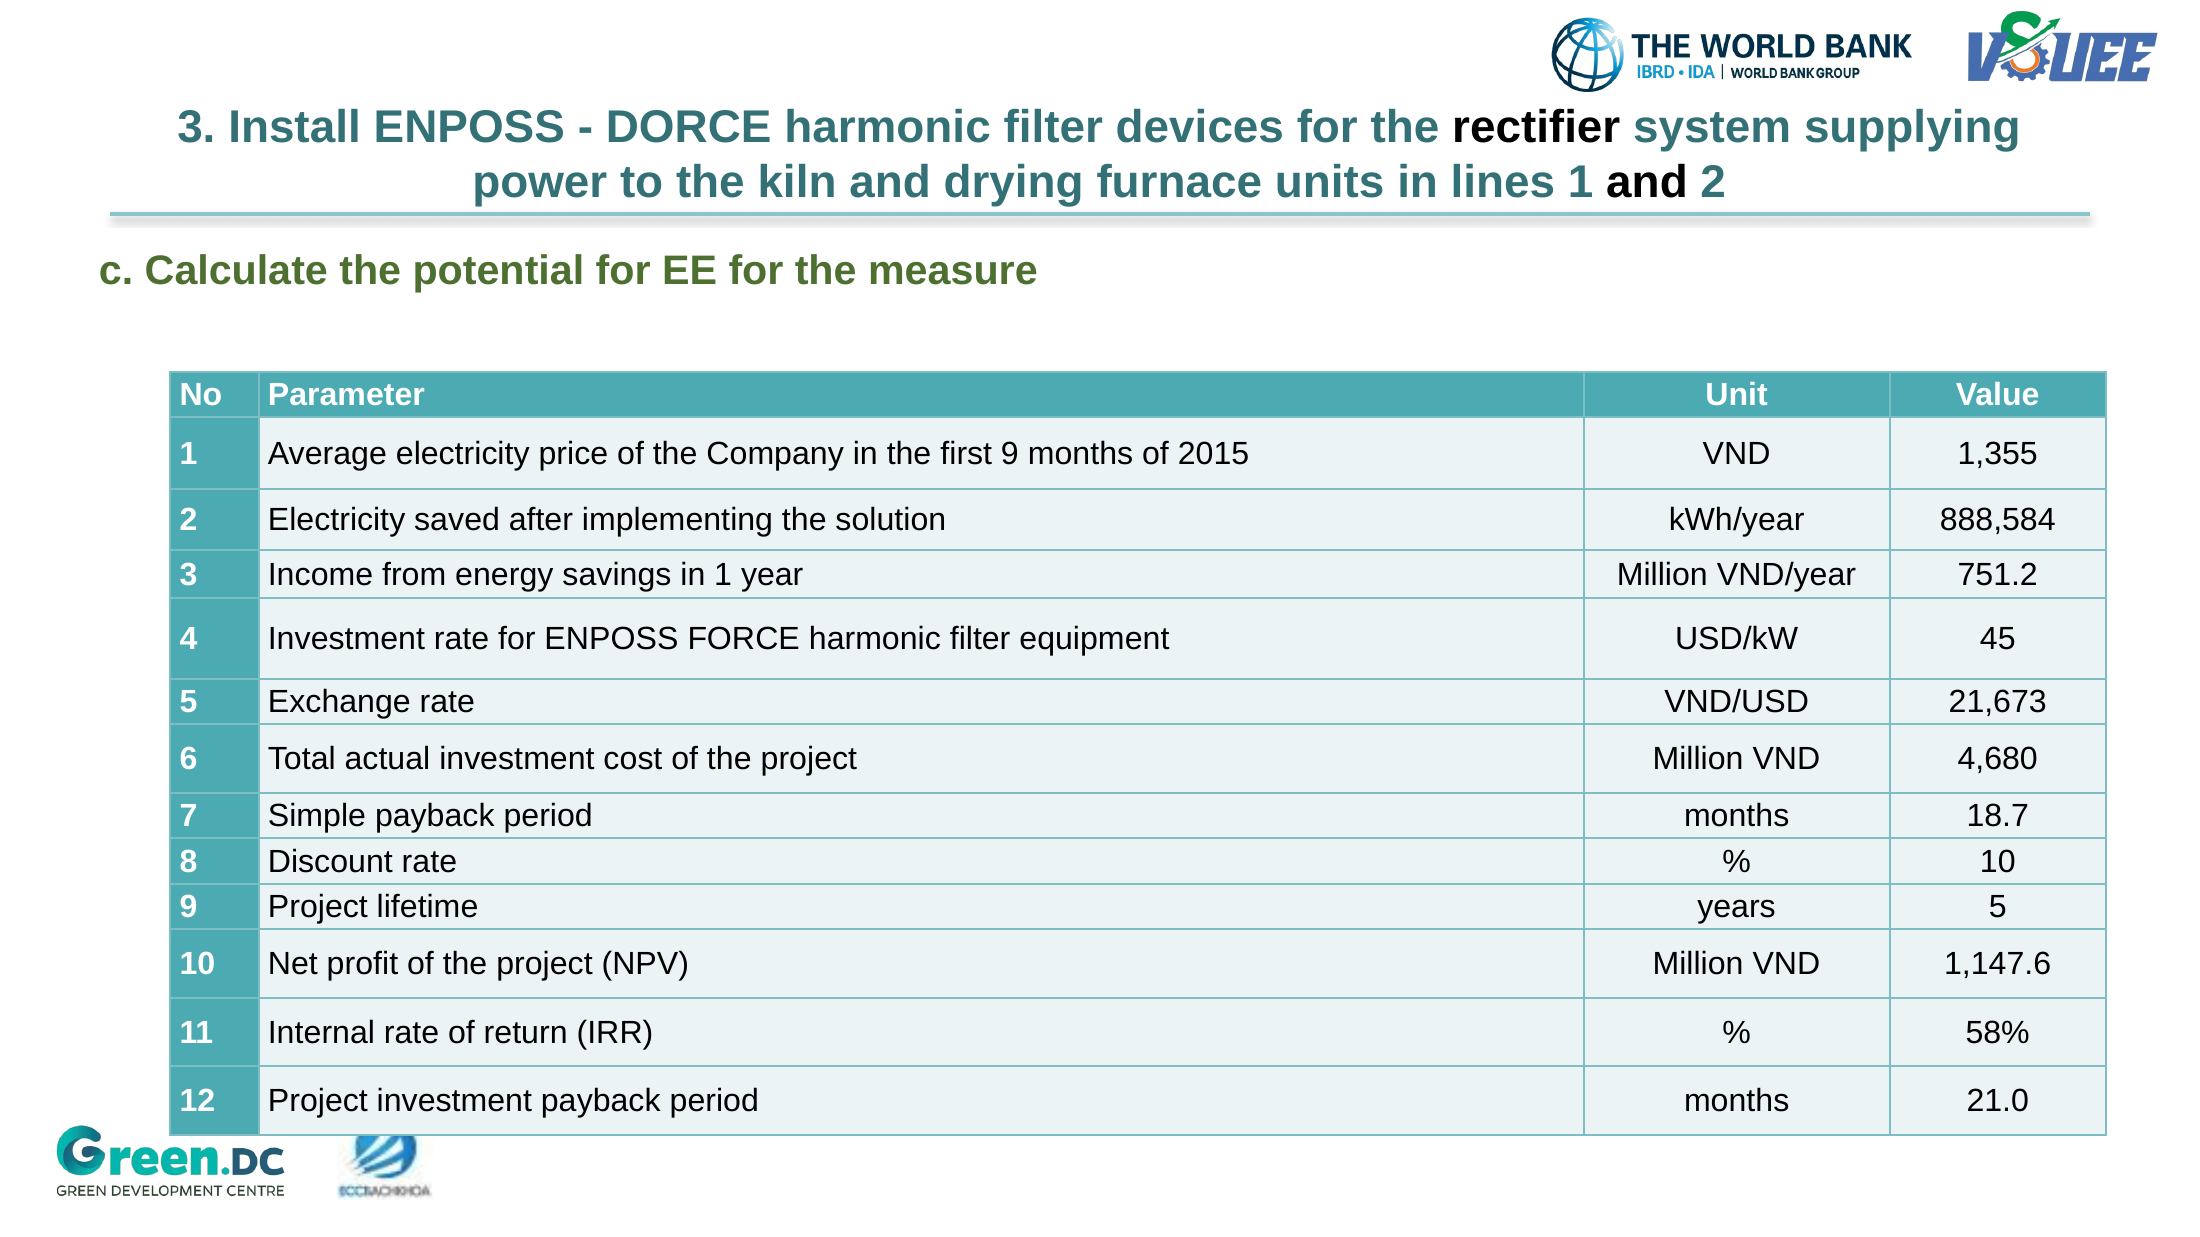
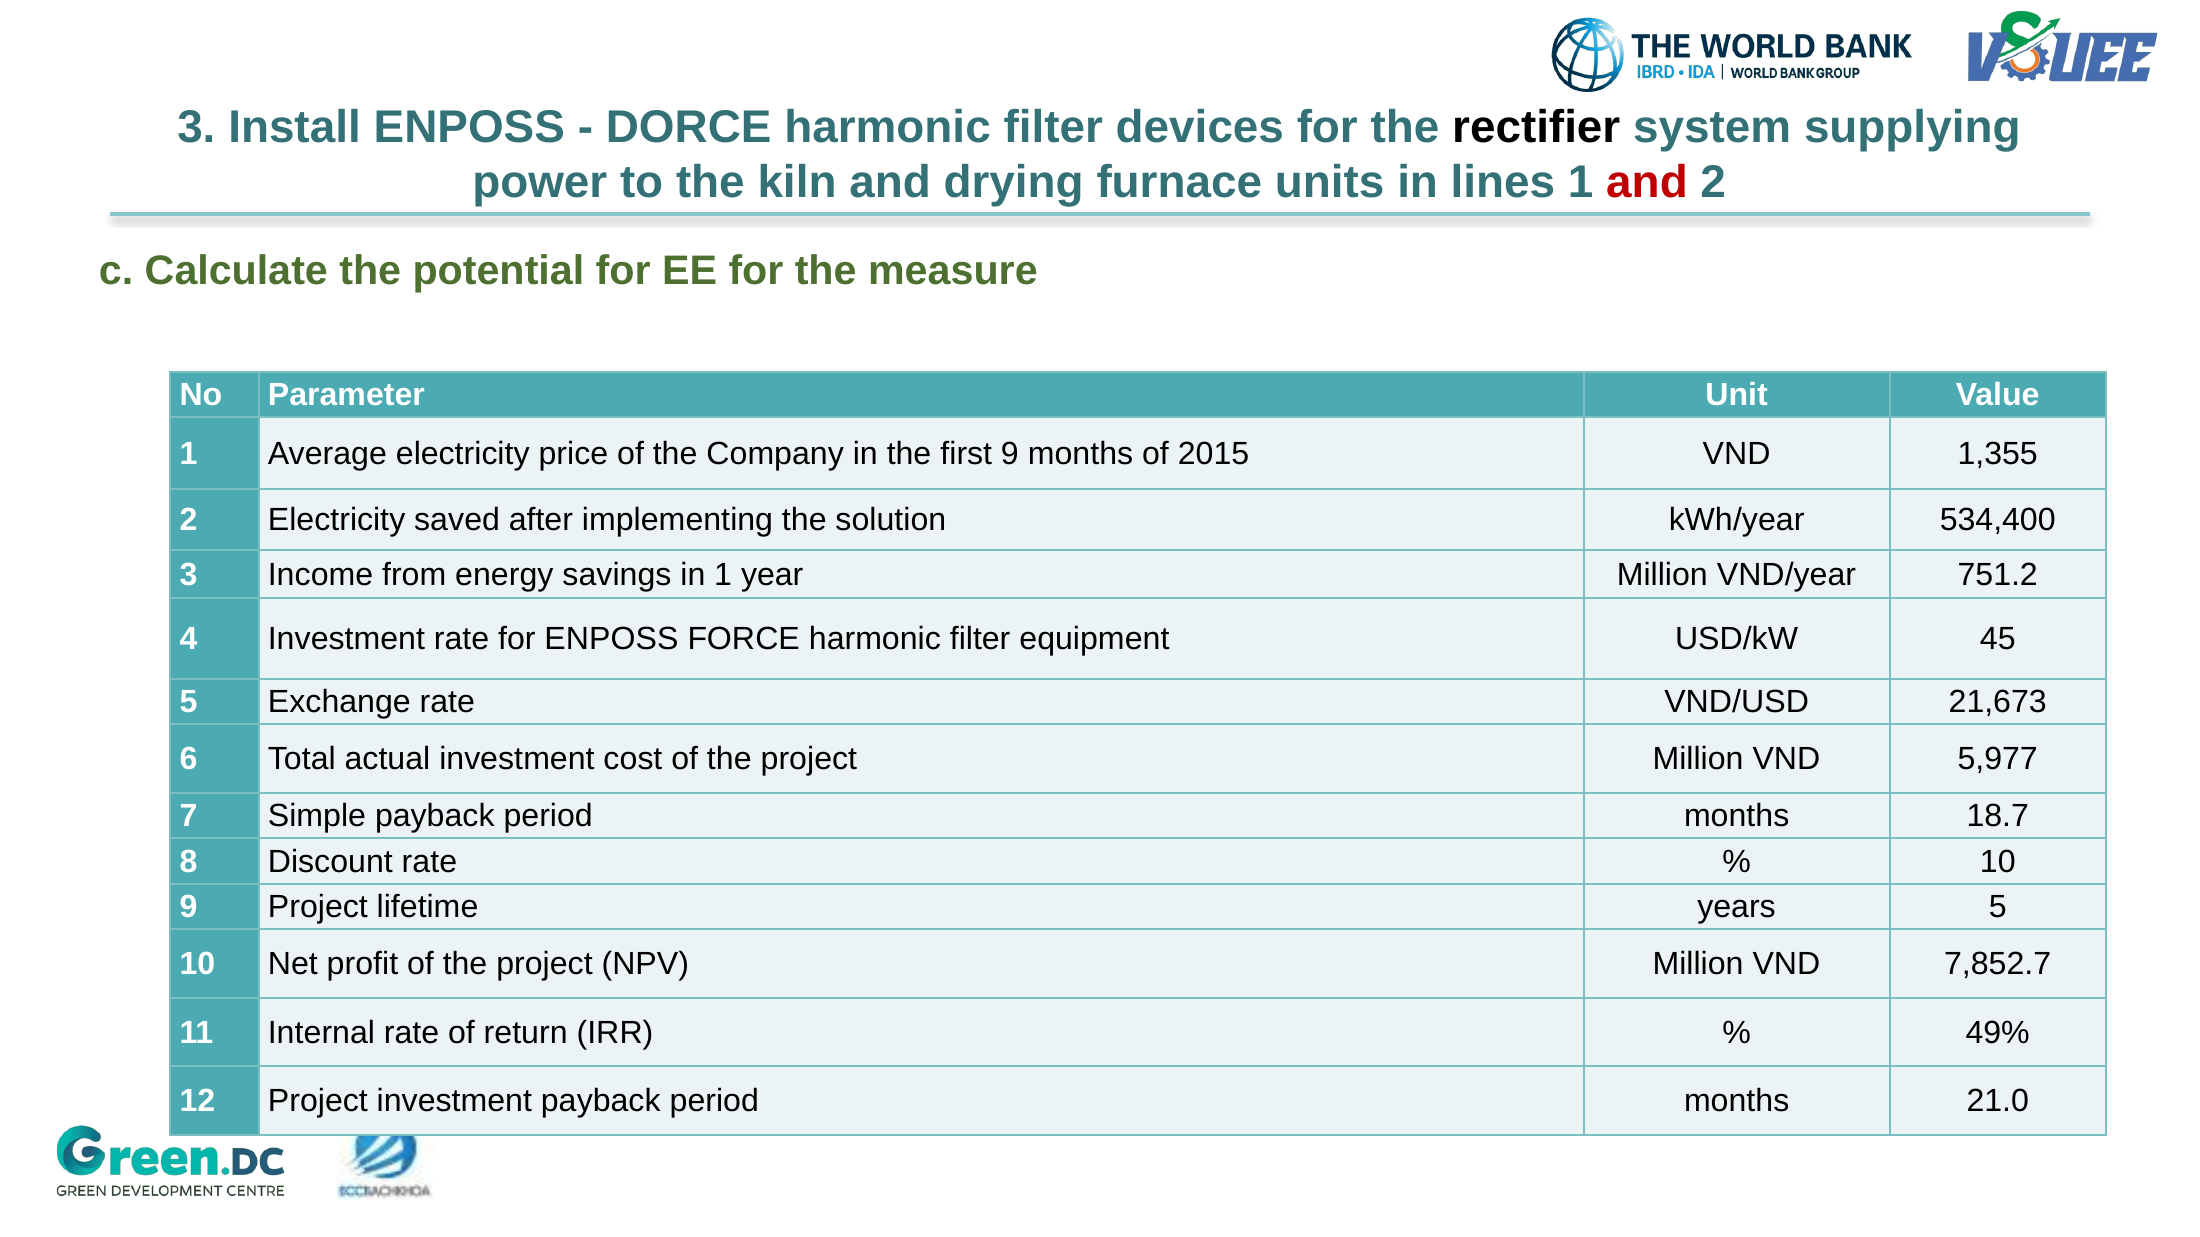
and colour: black -> red (1647, 182)
888,584: 888,584 -> 534,400 (1998, 520)
4,680: 4,680 -> 5,977 (1998, 760)
1,147.6: 1,147.6 -> 7,852.7 (1998, 964)
58%: 58% -> 49% (1998, 1033)
